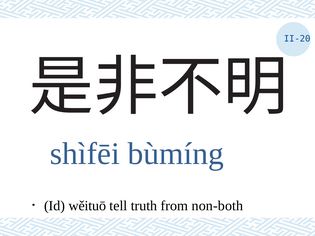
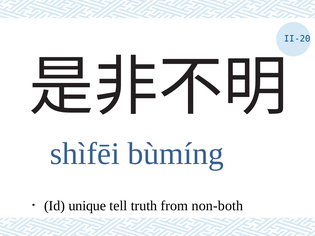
wěituō: wěituō -> unique (87, 206)
